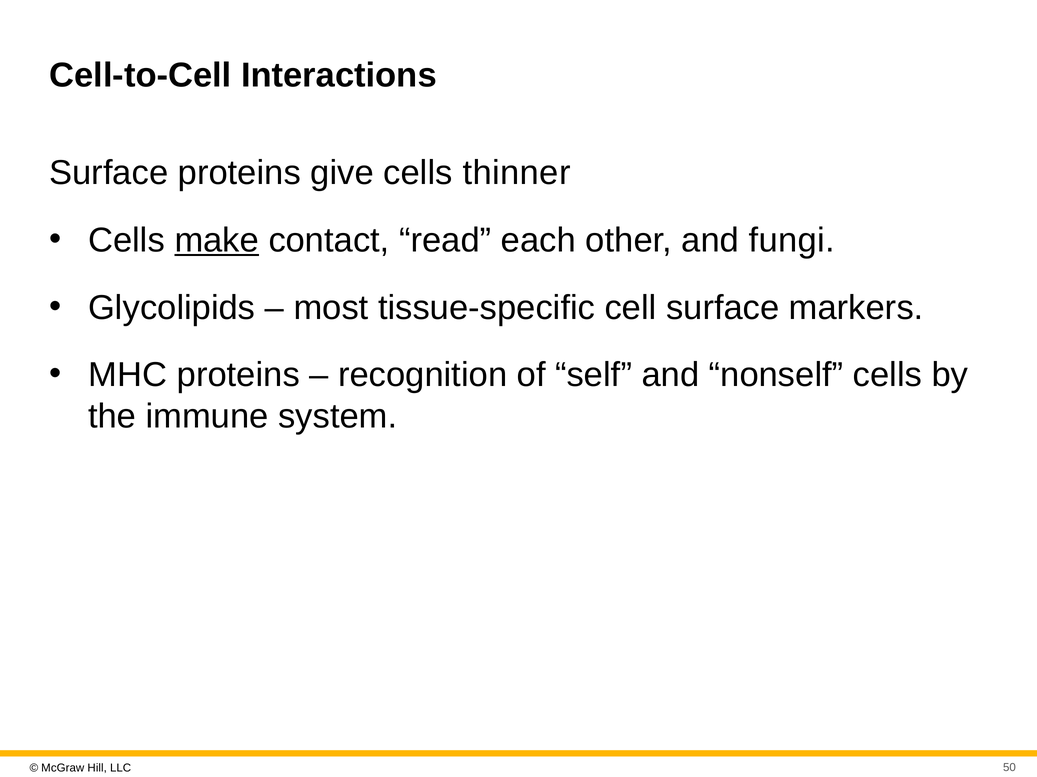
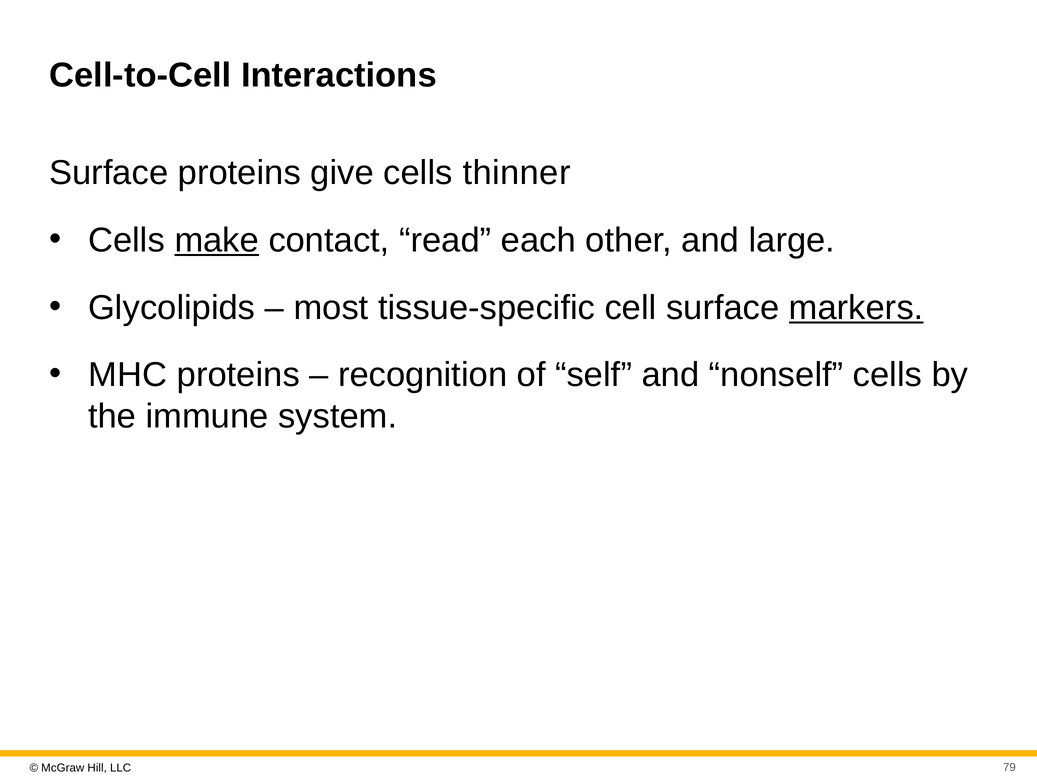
fungi: fungi -> large (792, 241)
markers underline: none -> present (856, 308)
50: 50 -> 79 (1009, 768)
